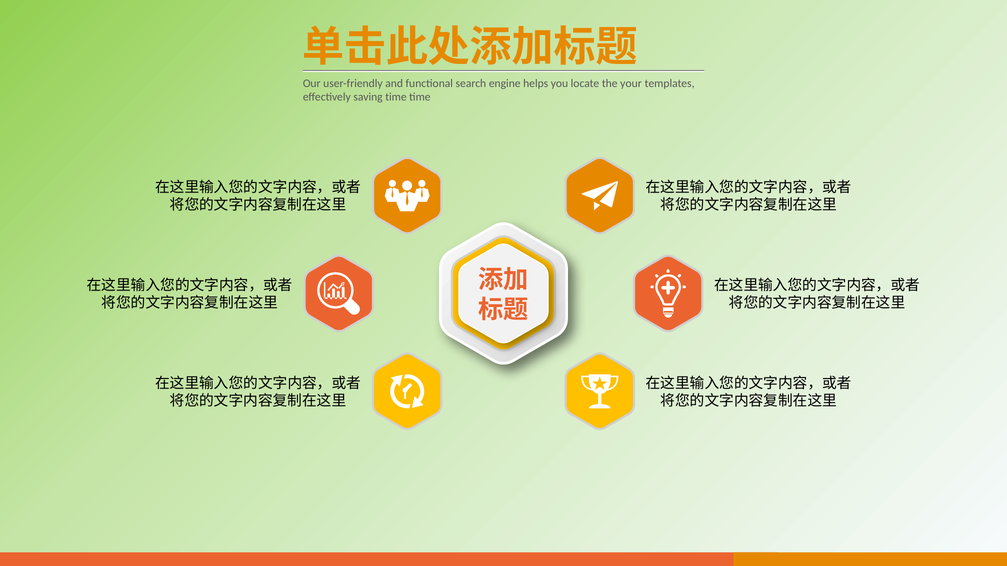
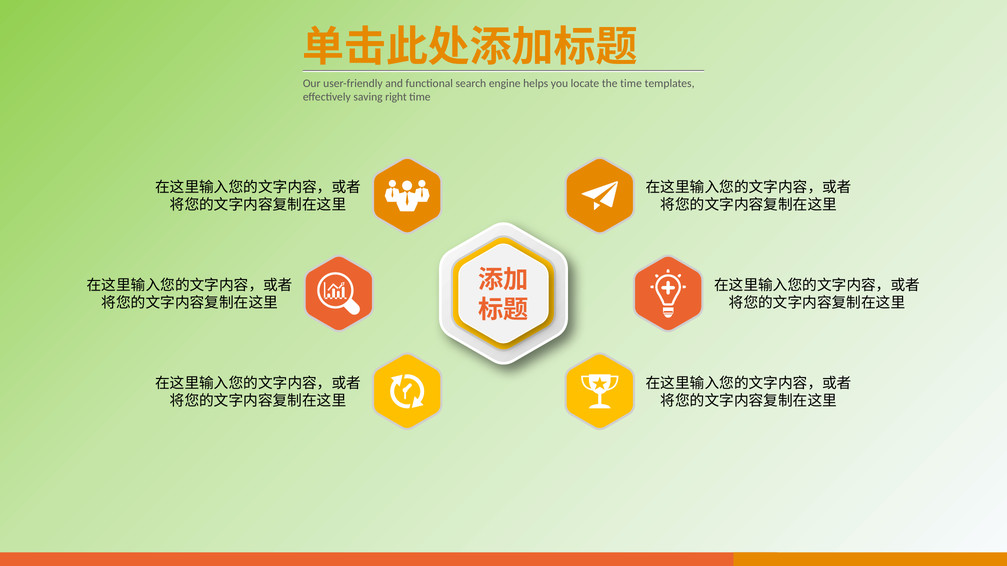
the your: your -> time (631, 83)
saving time: time -> right (396, 97)
